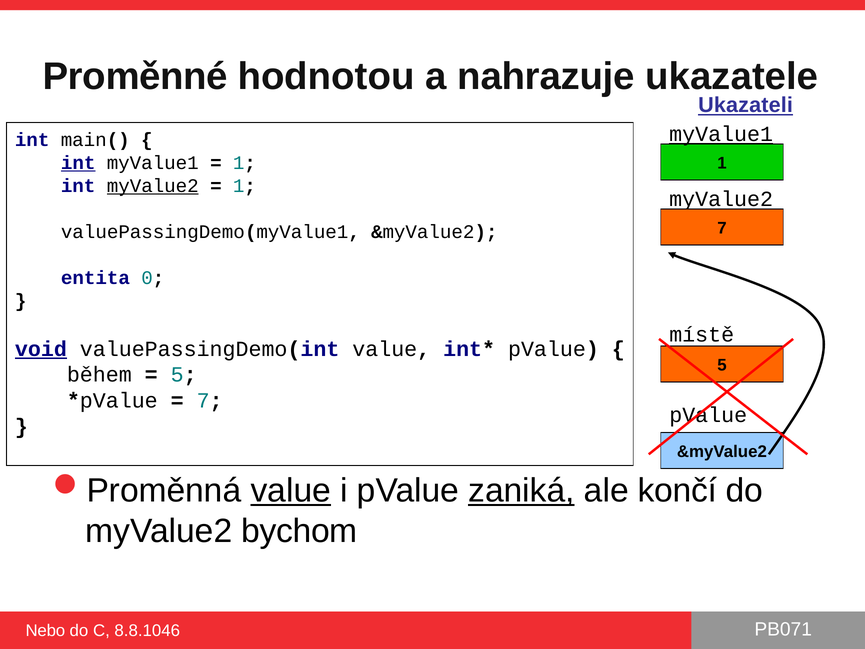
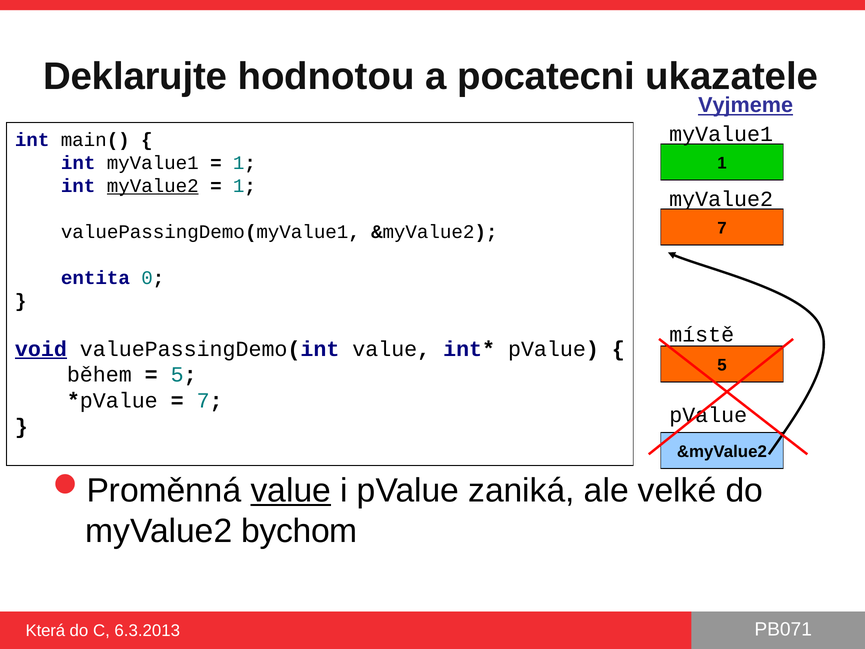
Proměnné: Proměnné -> Deklarujte (135, 77)
nahrazuje: nahrazuje -> pocatecni (546, 77)
Ukazateli: Ukazateli -> Vyjmeme (746, 105)
myValue1 underline: present -> none (721, 134)
int underline: present -> none (78, 163)
zaniká underline: present -> none (521, 490)
končí: končí -> velké (677, 490)
Nebo: Nebo -> Která (45, 630)
8.8.1046: 8.8.1046 -> 6.3.2013 (147, 630)
